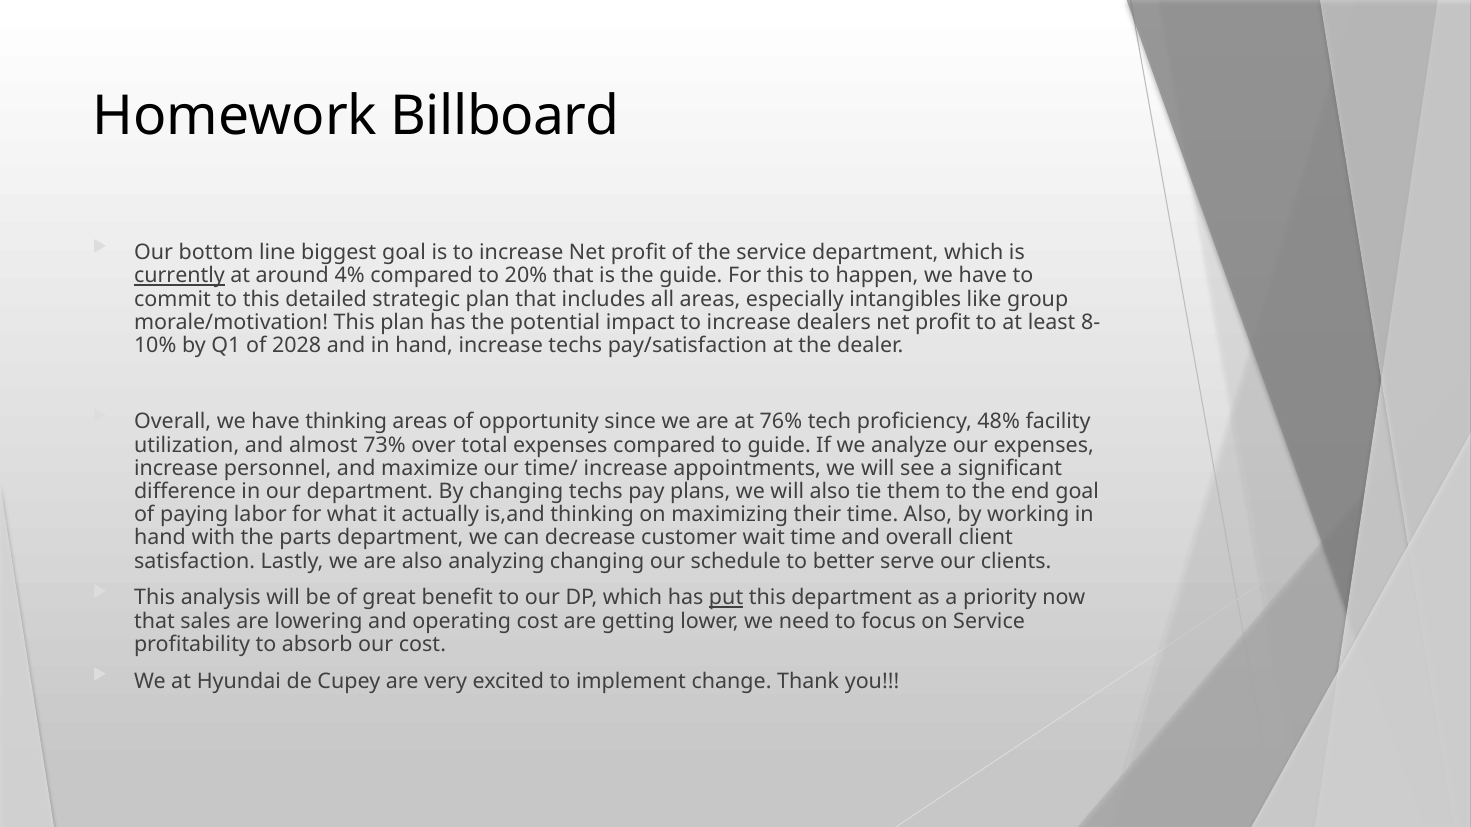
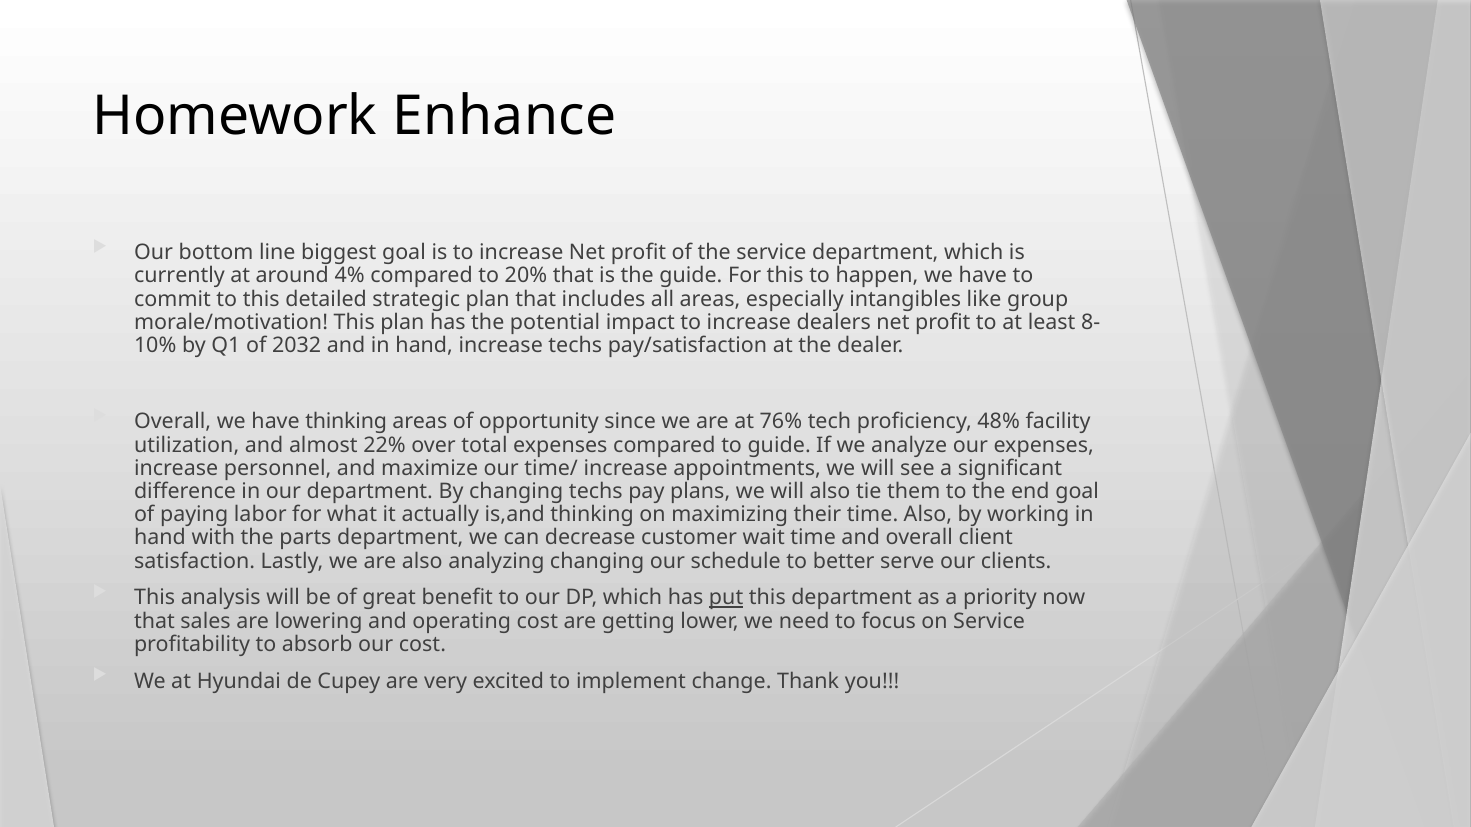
Billboard: Billboard -> Enhance (505, 116)
currently underline: present -> none (179, 276)
2028: 2028 -> 2032 (297, 346)
73%: 73% -> 22% (385, 445)
